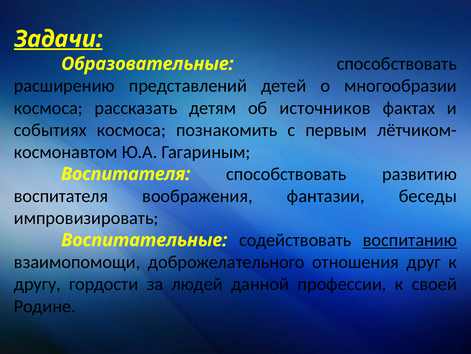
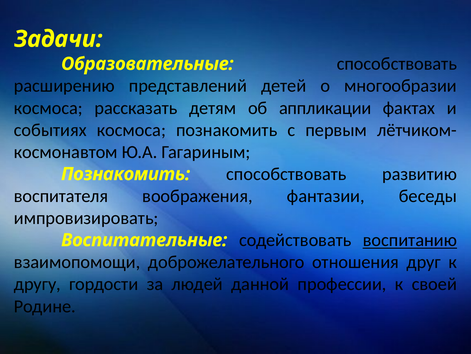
Задачи underline: present -> none (58, 39)
источников: источников -> аппликации (325, 108)
Воспитателя: Воспитателя -> Познакомить (126, 174)
